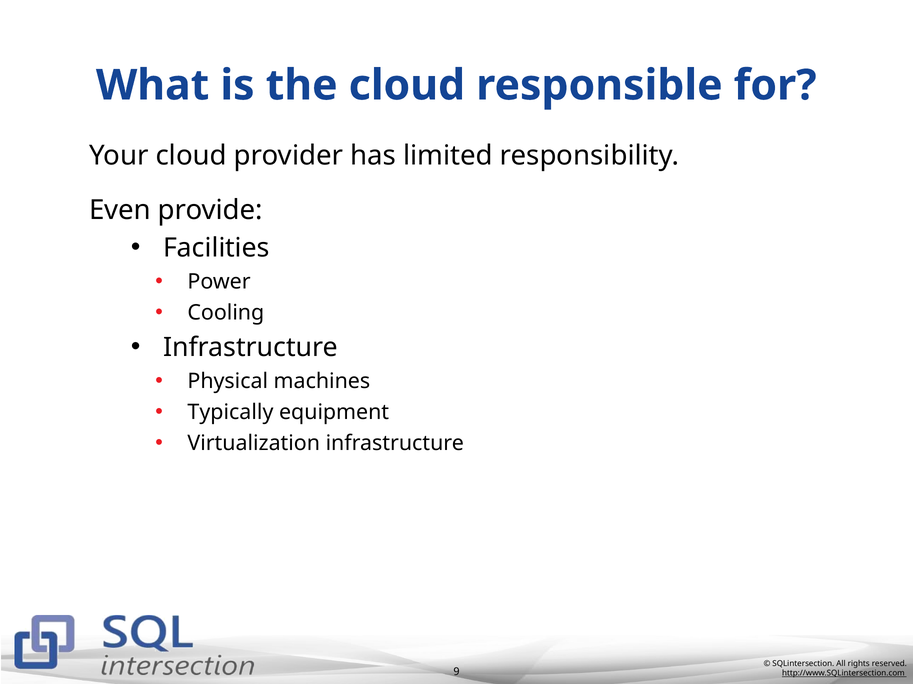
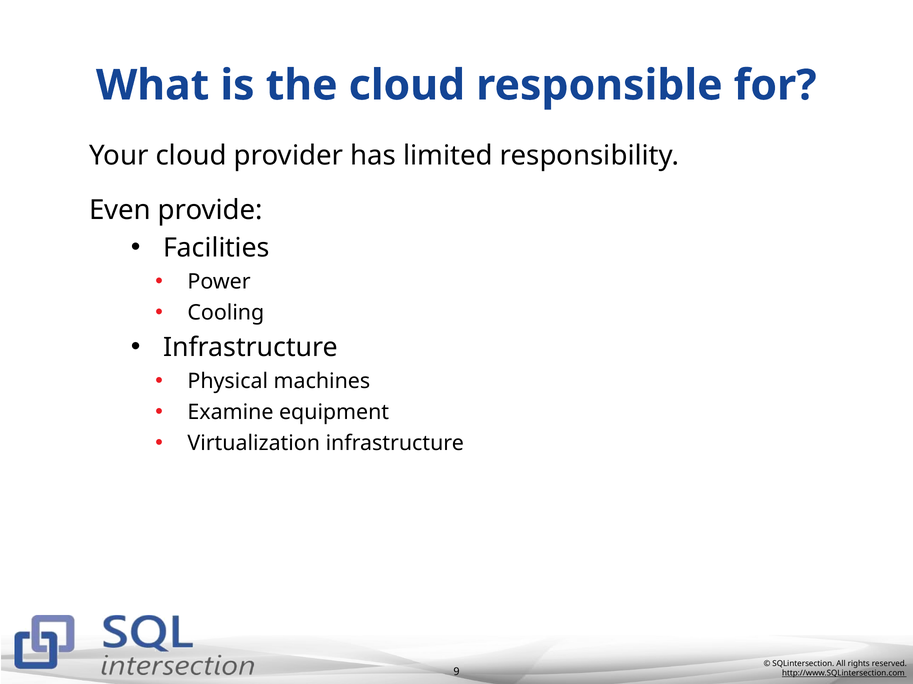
Typically: Typically -> Examine (230, 413)
